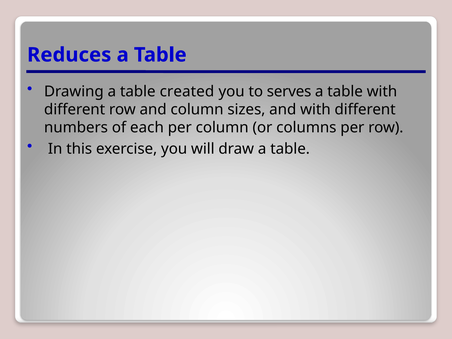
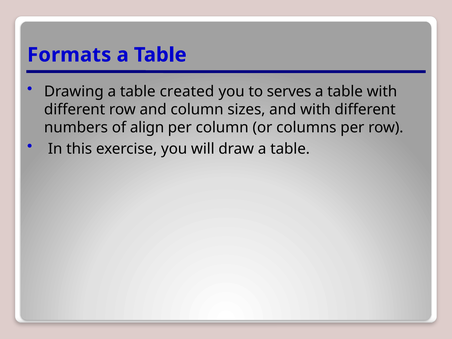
Reduces: Reduces -> Formats (69, 55)
each: each -> align (147, 128)
